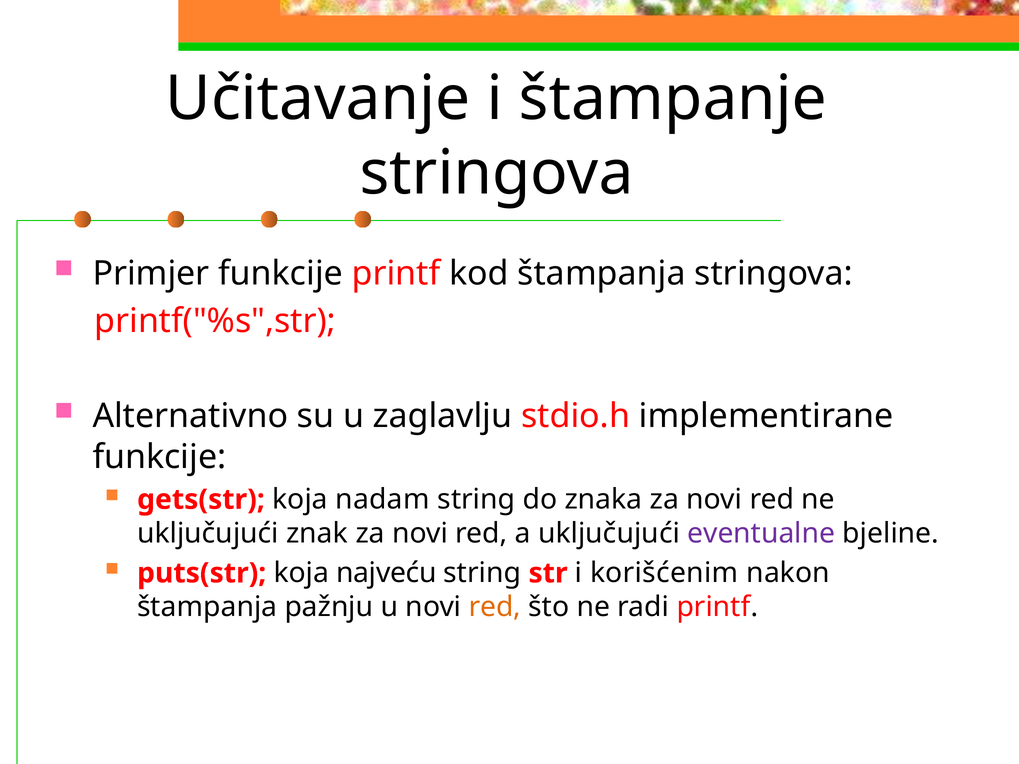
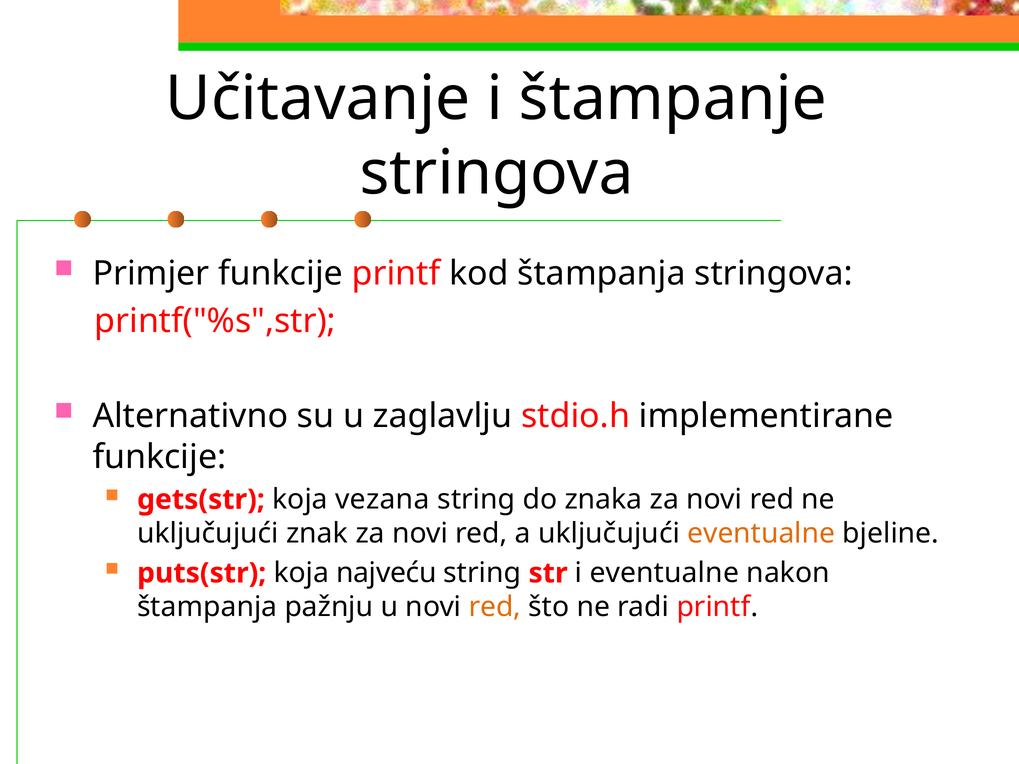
nadam: nadam -> vezana (382, 500)
eventualne colour: purple -> orange (761, 534)
i korišćenim: korišćenim -> eventualne (664, 573)
